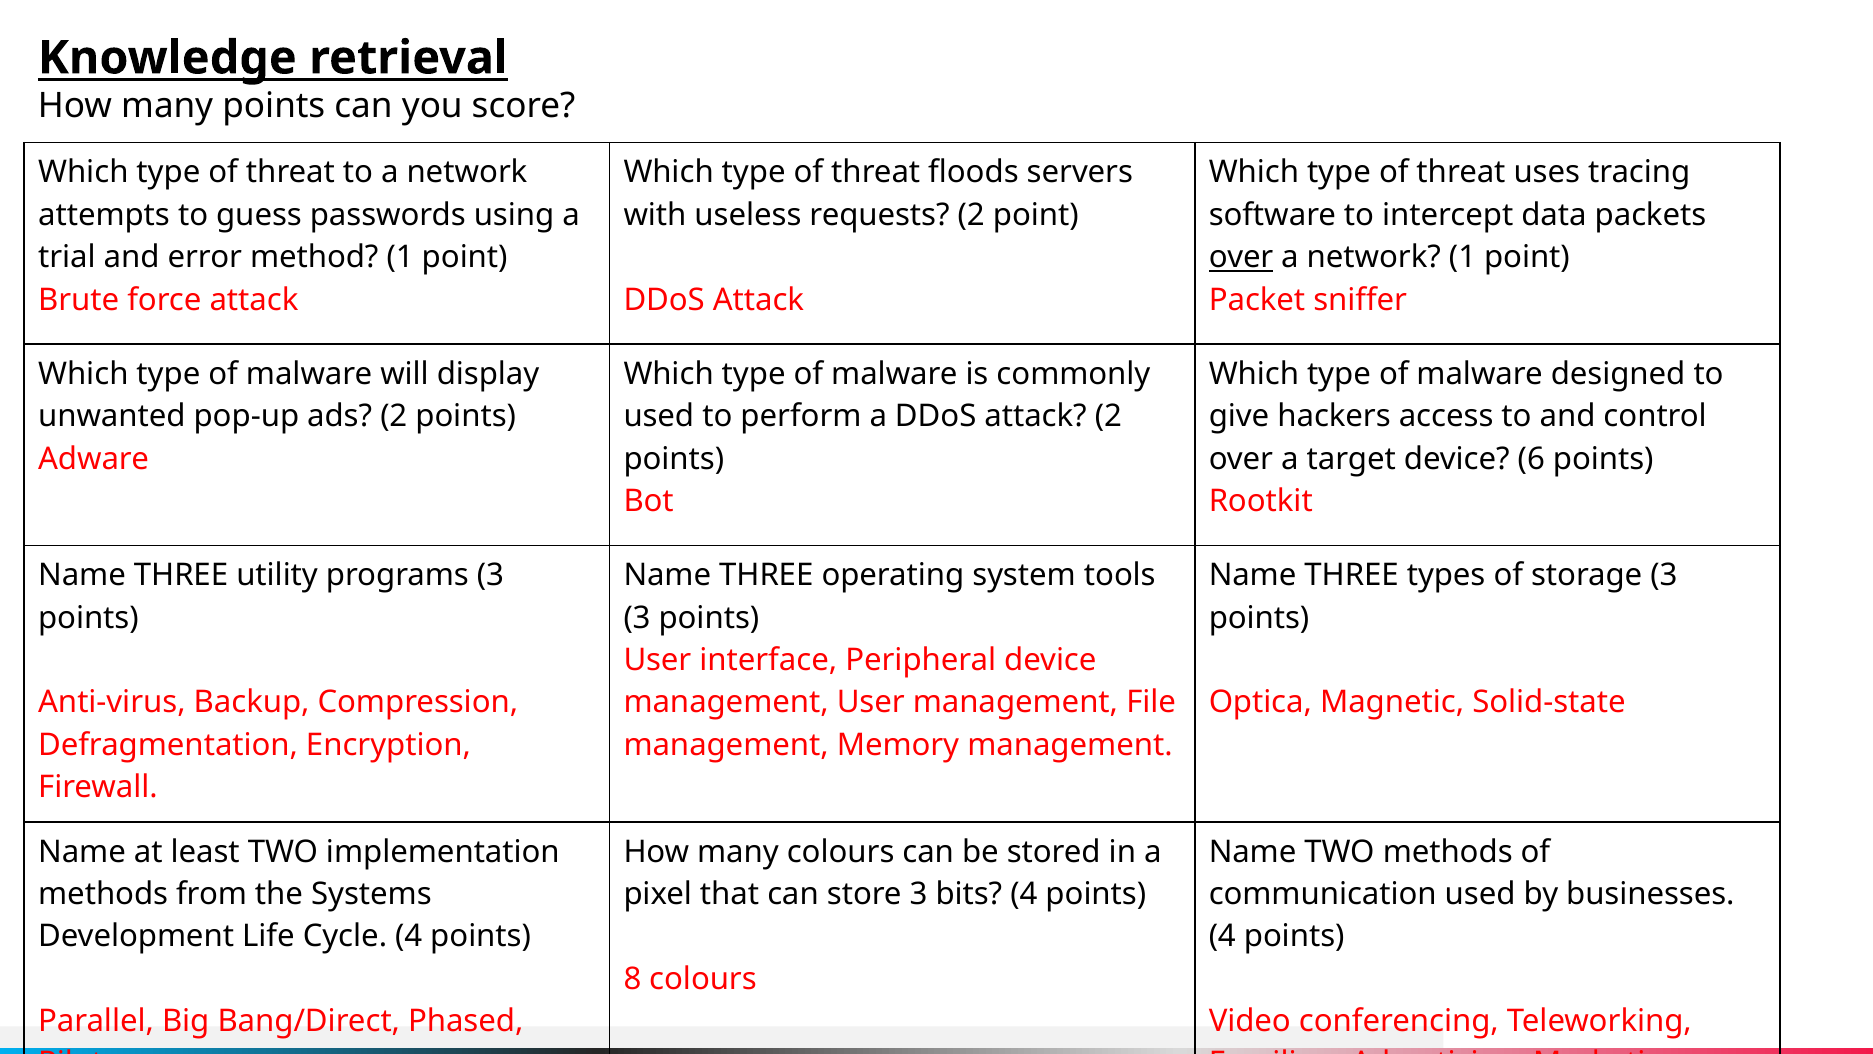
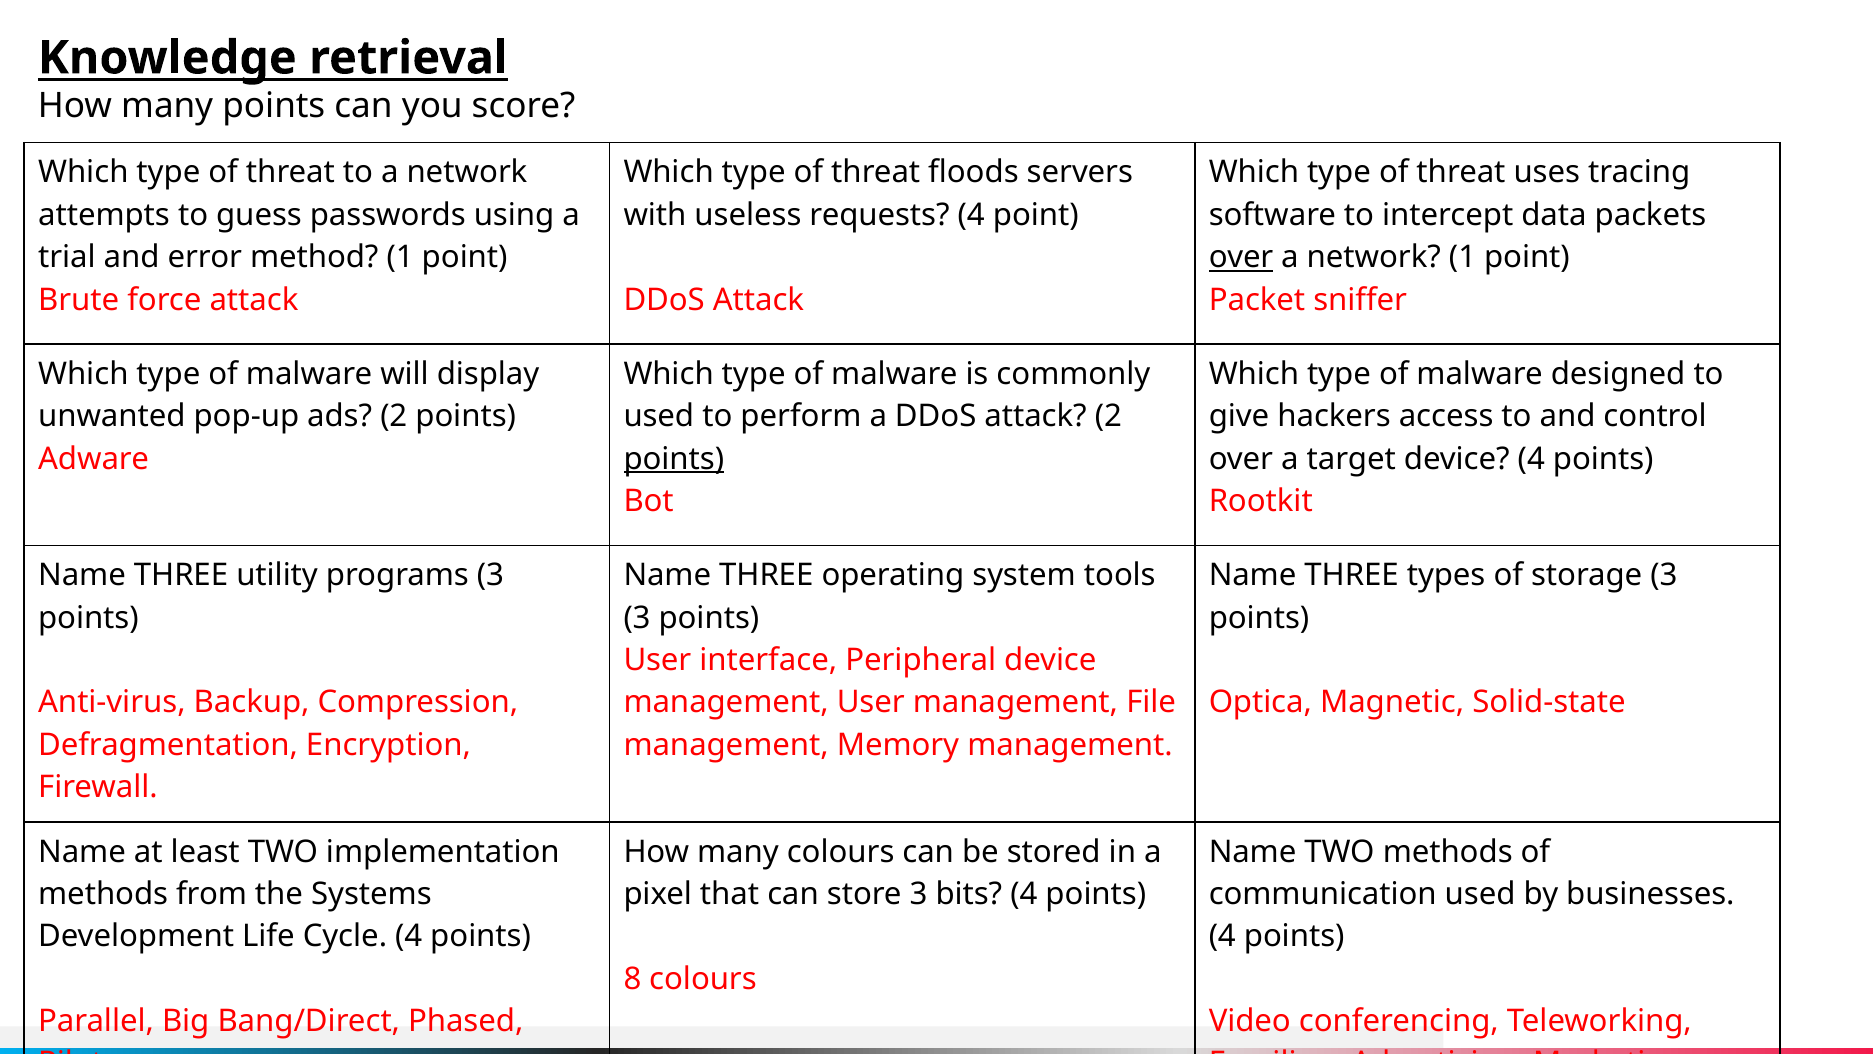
requests 2: 2 -> 4 (971, 215)
points underline: none -> present (674, 459)
device 6: 6 -> 4 (1531, 459)
